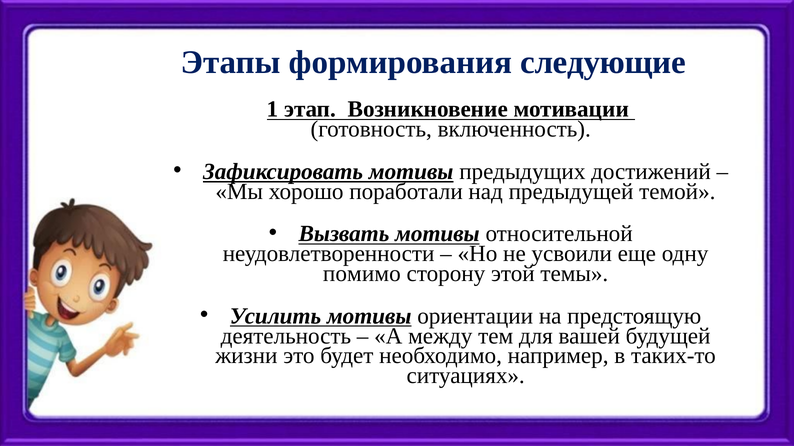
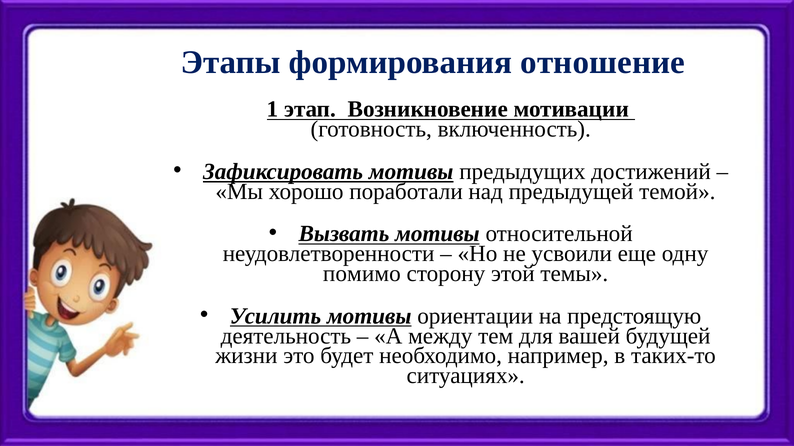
следующие: следующие -> отношение (603, 63)
